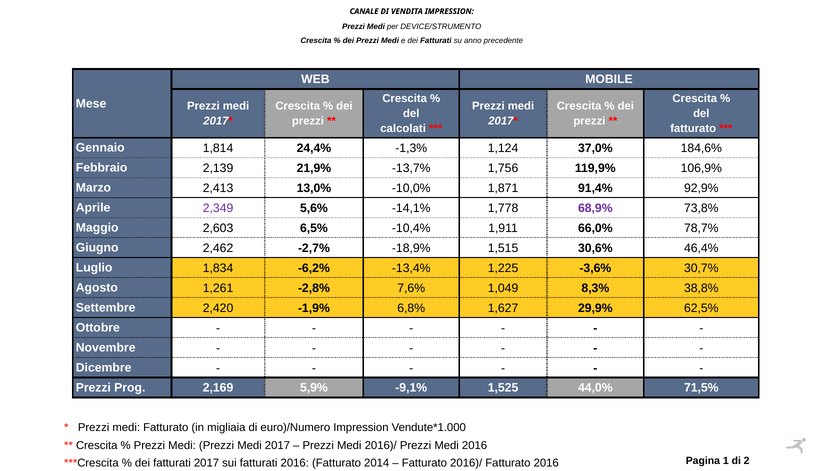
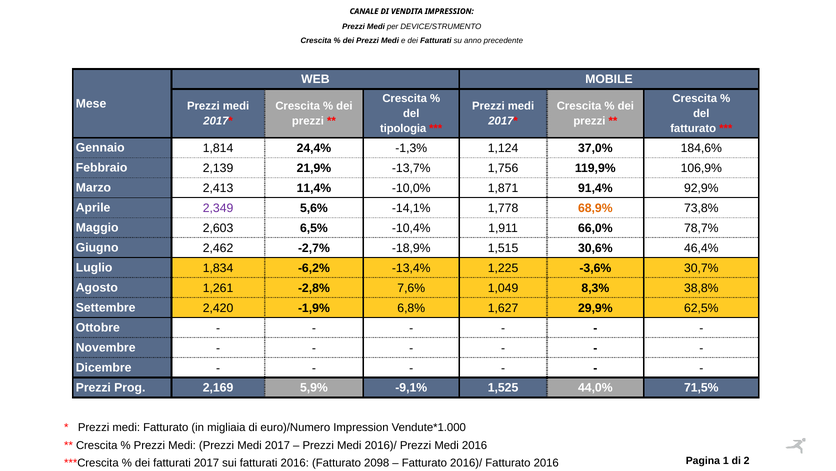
calcolati: calcolati -> tipologia (403, 128)
13,0%: 13,0% -> 11,4% (314, 188)
68,9% colour: purple -> orange (595, 208)
2014: 2014 -> 2098 (377, 462)
